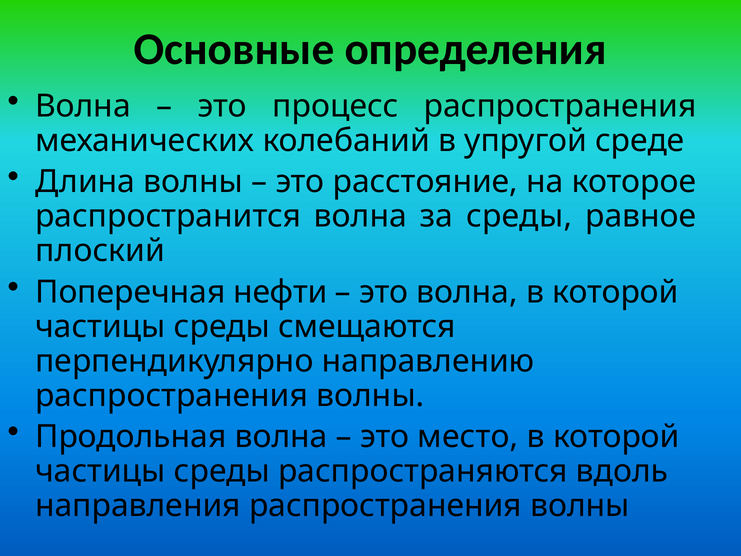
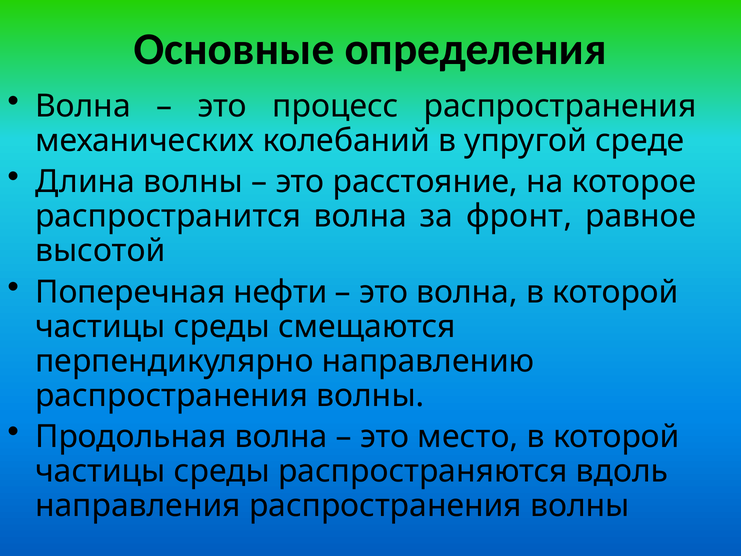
за среды: среды -> фронт (519, 216)
плоский: плоский -> высотой (100, 251)
